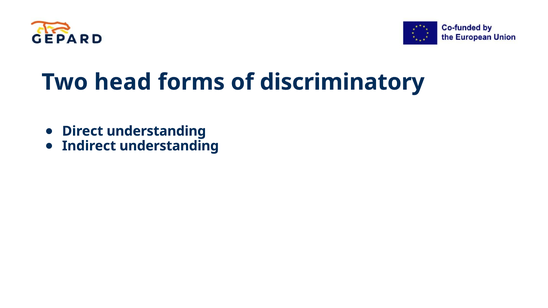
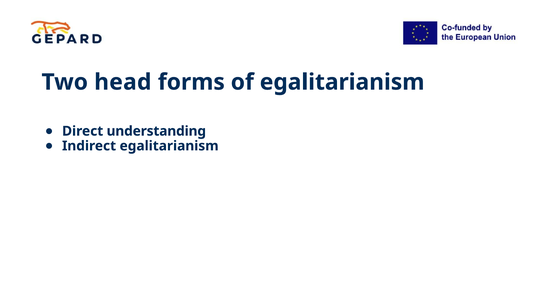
of discriminatory: discriminatory -> egalitarianism (342, 82)
Indirect understanding: understanding -> egalitarianism (169, 146)
